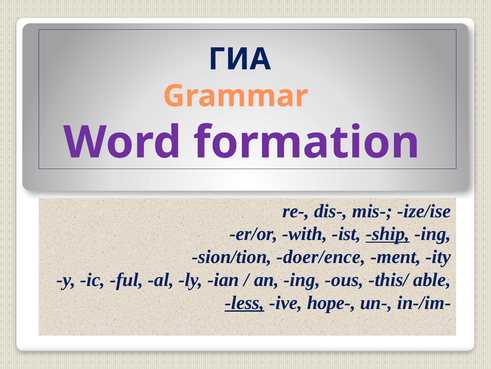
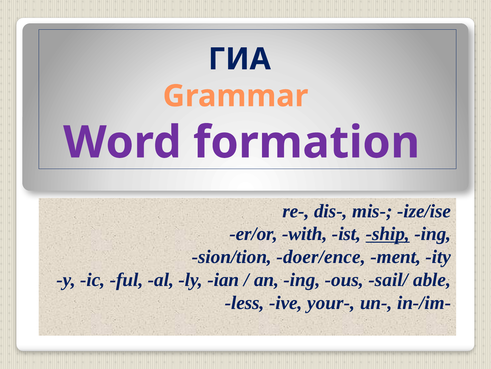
this/: this/ -> sail/ (388, 279)
less underline: present -> none (245, 302)
hope-: hope- -> your- (331, 302)
